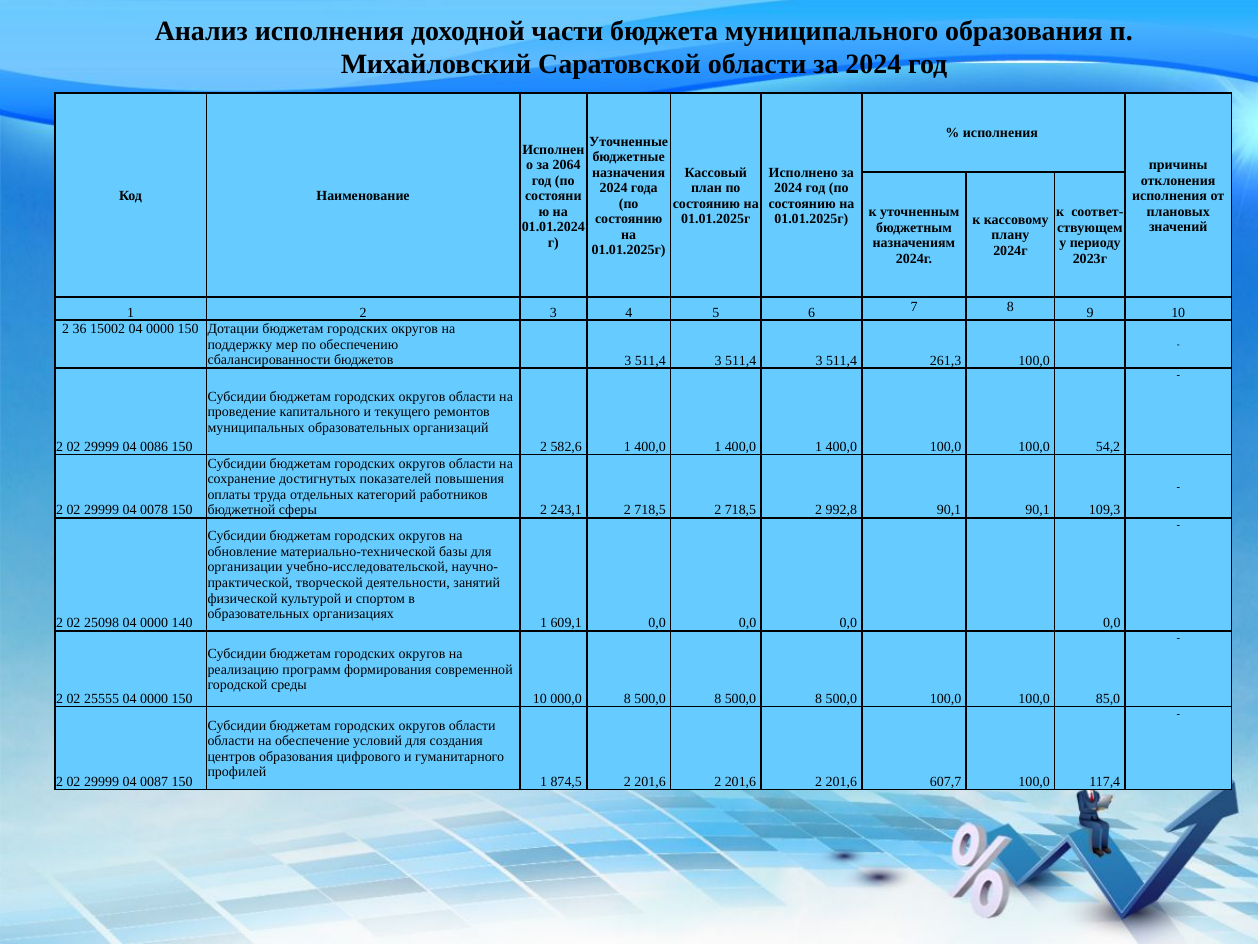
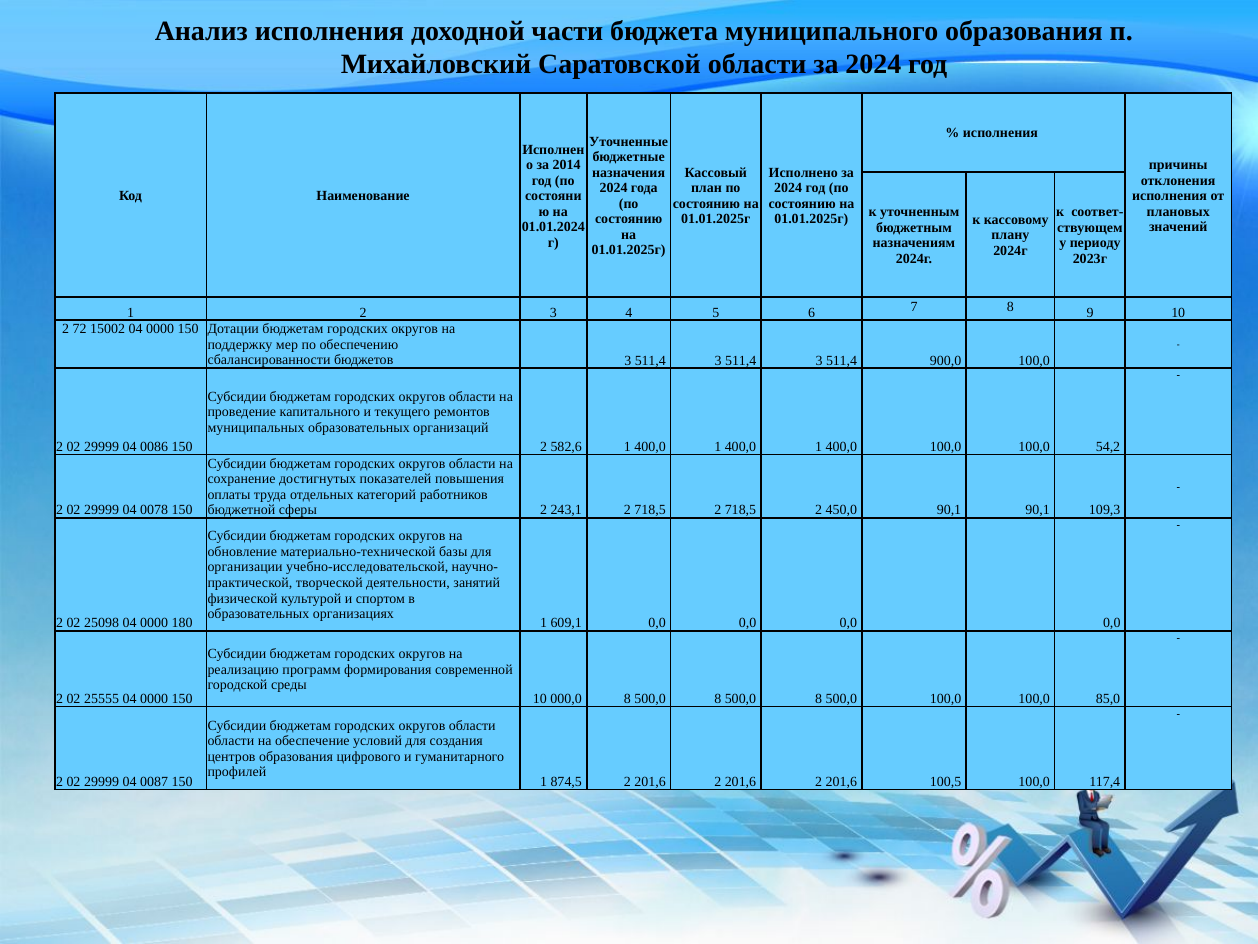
2064: 2064 -> 2014 (567, 165)
36: 36 -> 72 (80, 329)
261,3: 261,3 -> 900,0 (946, 360)
992,8: 992,8 -> 450,0 (841, 510)
140: 140 -> 180 (182, 623)
607,7: 607,7 -> 100,5 (946, 782)
